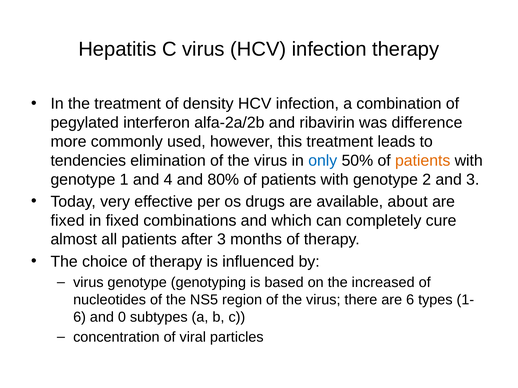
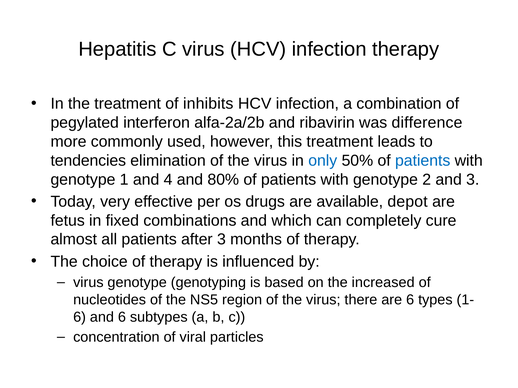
density: density -> inhibits (208, 104)
patients colour: orange -> blue (423, 161)
about: about -> depot (408, 202)
fixed: fixed -> fetus (68, 221)
and 0: 0 -> 6 (122, 317)
